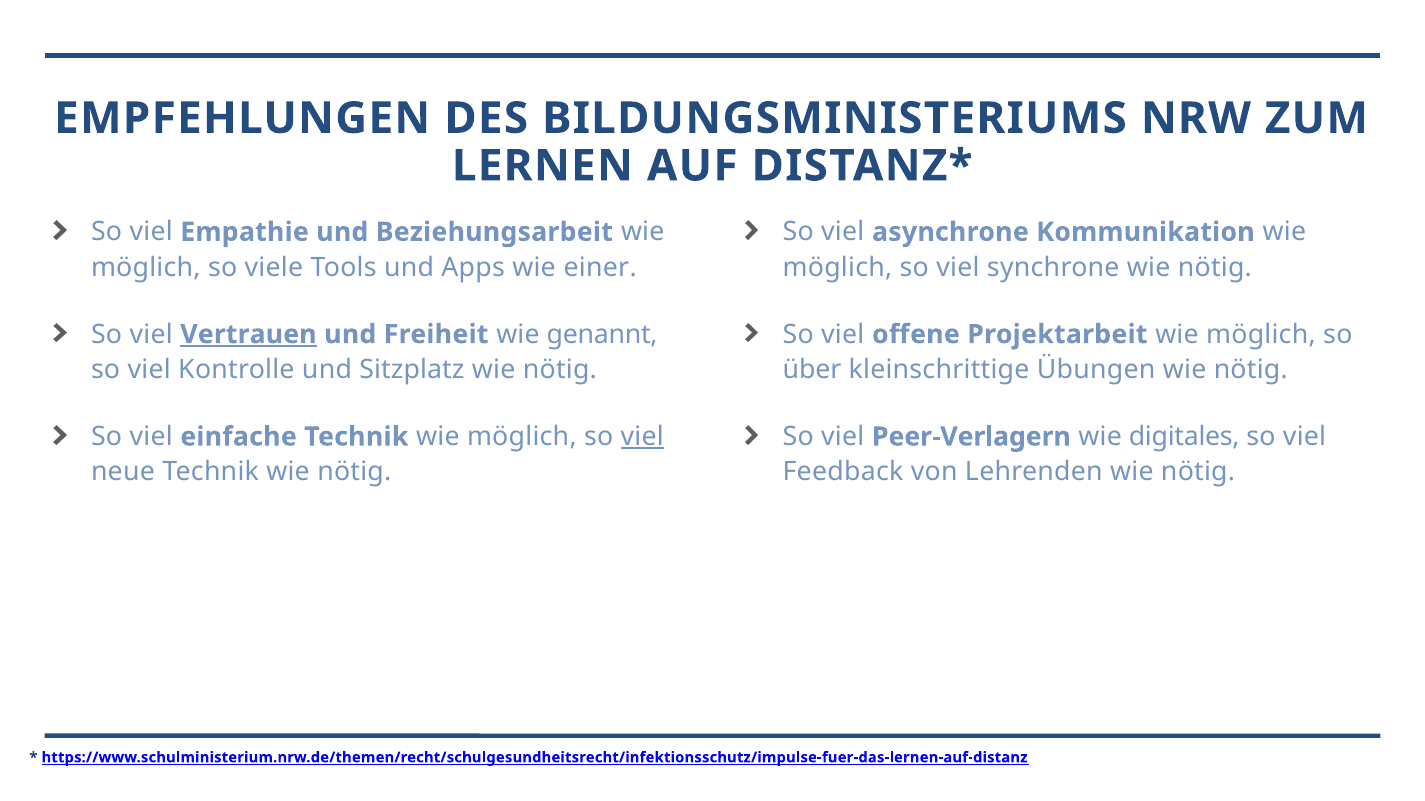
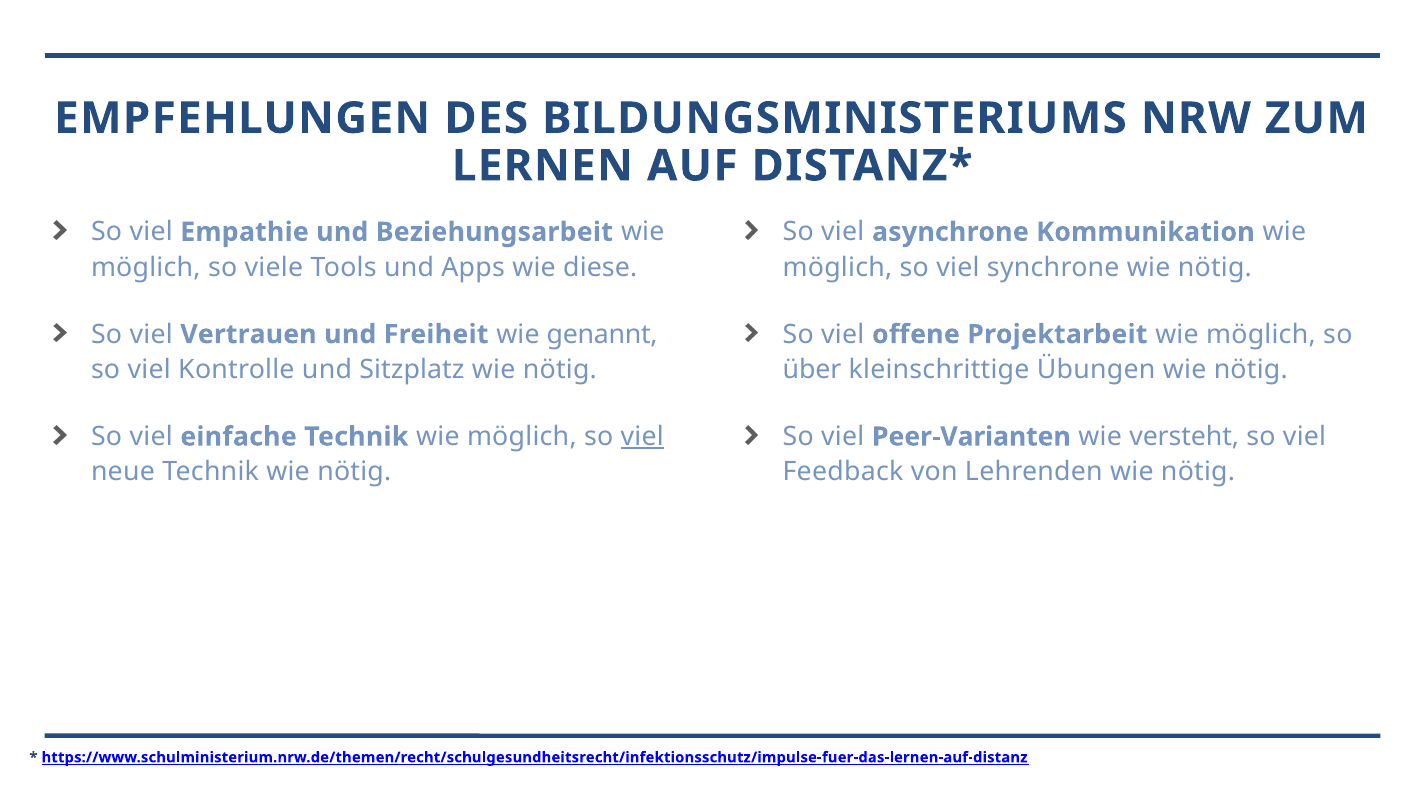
einer: einer -> diese (600, 267)
Vertrauen underline: present -> none (248, 335)
Peer-Verlagern: Peer-Verlagern -> Peer-Varianten (971, 437)
digitales: digitales -> versteht (1184, 437)
